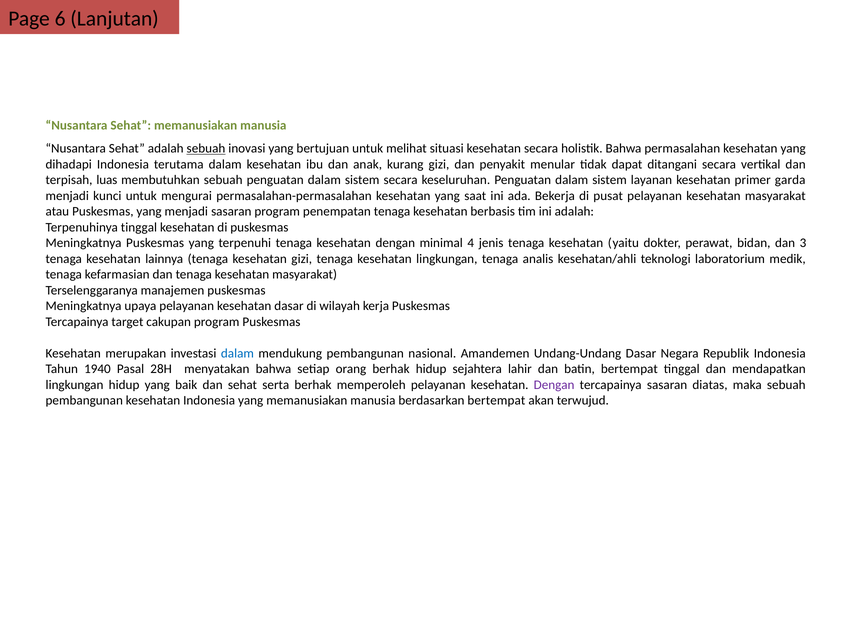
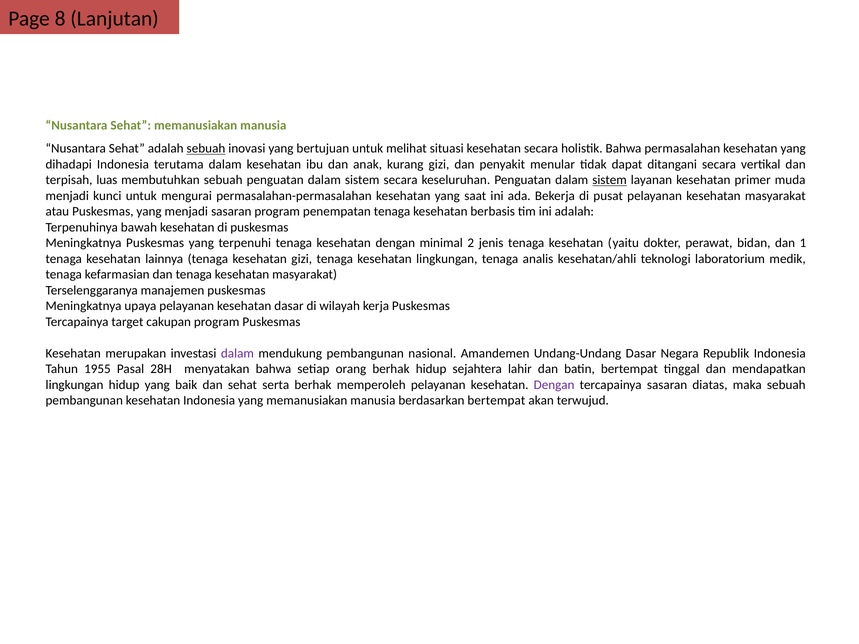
6: 6 -> 8 (60, 19)
sistem underline: none -> present (610, 180)
garda: garda -> muda (790, 180)
Terpenuhinya tinggal: tinggal -> bawah (139, 227)
4: 4 -> 2 (471, 243)
3: 3 -> 1 (803, 243)
dalam colour: blue -> purple (237, 353)
1940: 1940 -> 1955 (97, 369)
